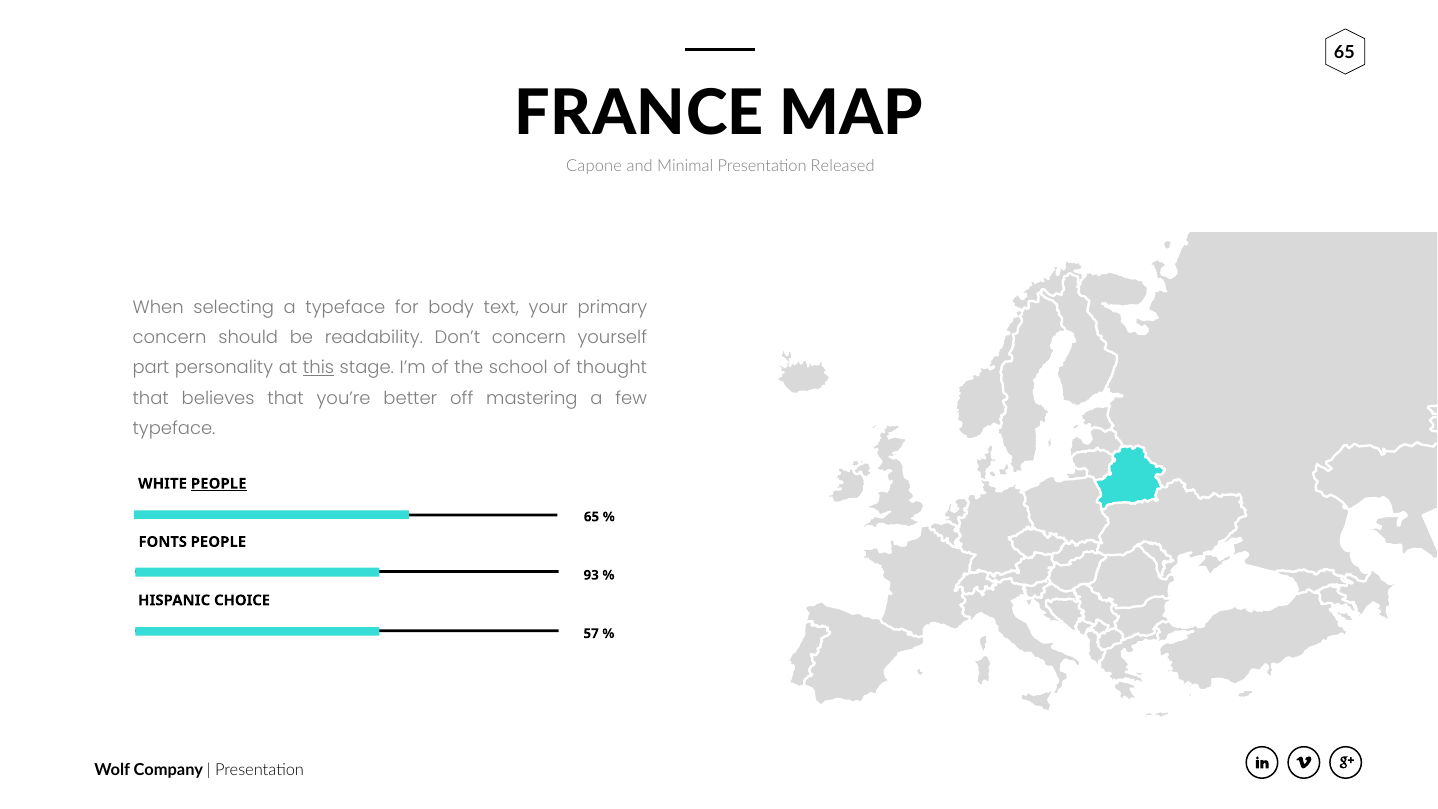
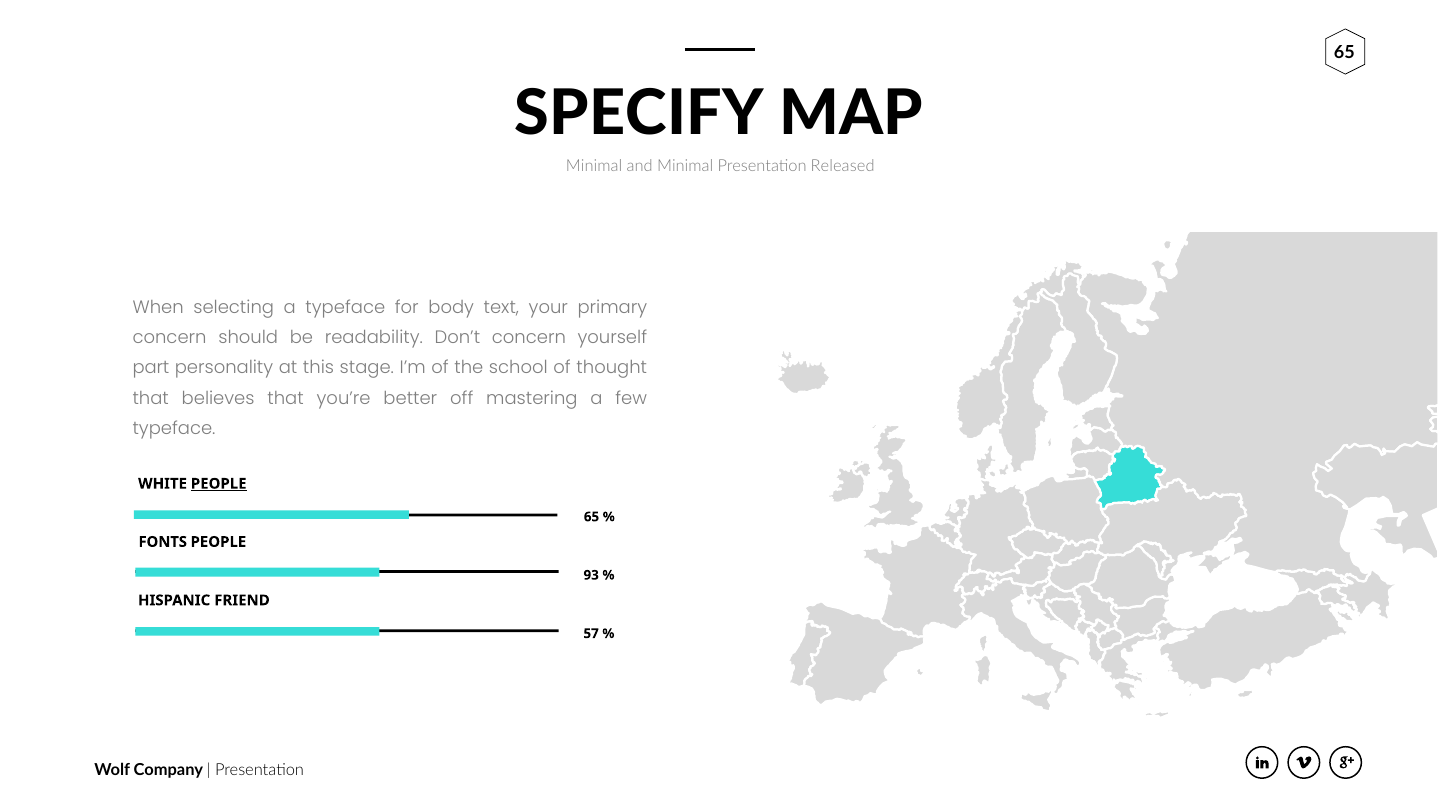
FRANCE: FRANCE -> SPECIFY (640, 114)
Capone: Capone -> Minimal (594, 166)
this underline: present -> none (319, 368)
CHOICE: CHOICE -> FRIEND (242, 600)
